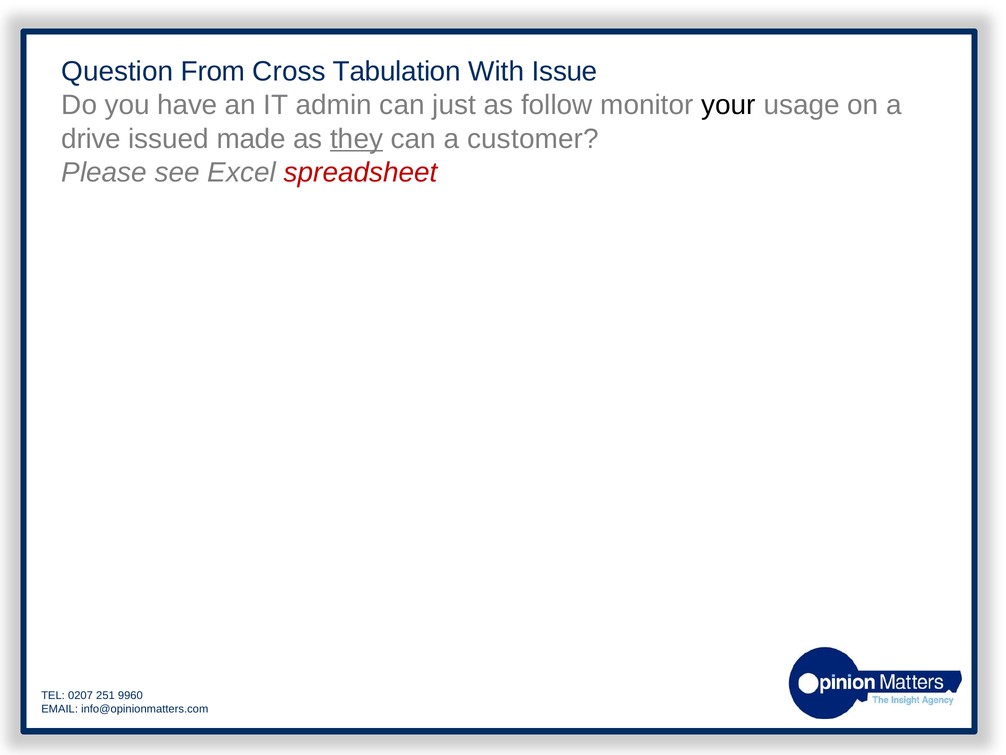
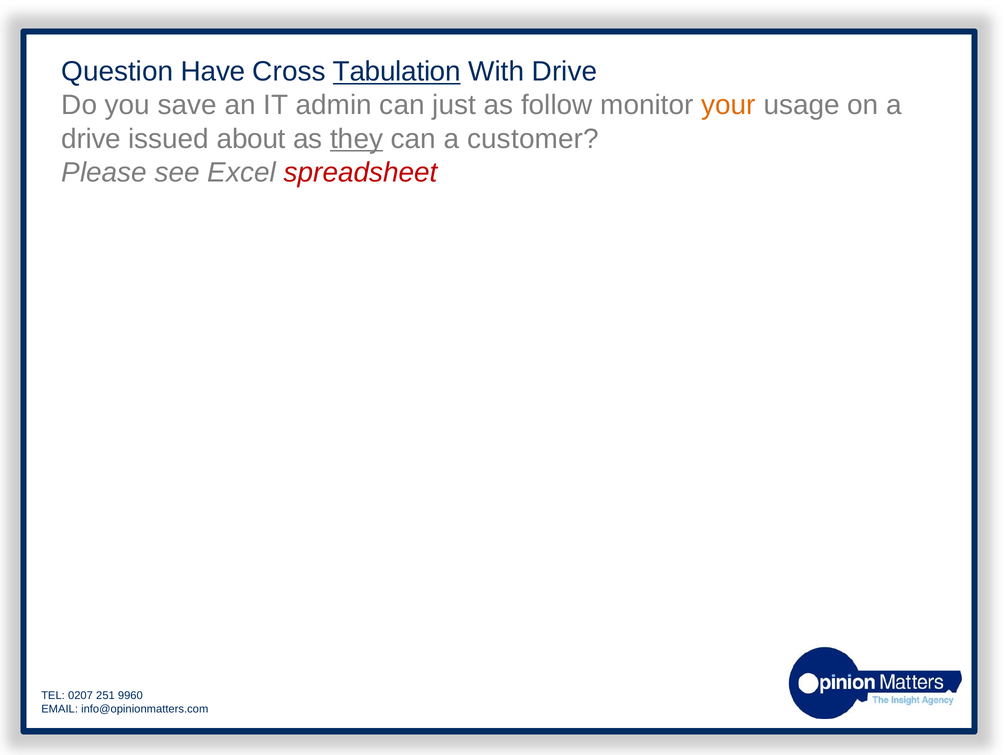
From: From -> Have (213, 72)
Tabulation underline: none -> present (397, 72)
With Issue: Issue -> Drive (565, 72)
have: have -> save (187, 105)
your colour: black -> orange (729, 105)
made: made -> about (251, 139)
